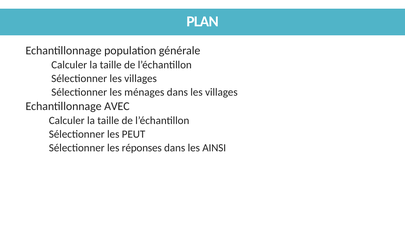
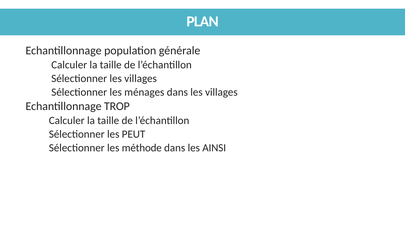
AVEC: AVEC -> TROP (117, 106)
réponses: réponses -> méthode (142, 148)
